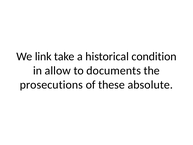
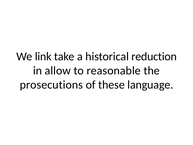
condition: condition -> reduction (154, 56)
documents: documents -> reasonable (114, 70)
absolute: absolute -> language (150, 85)
